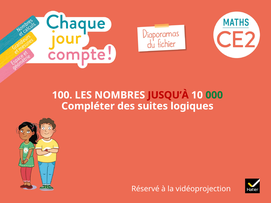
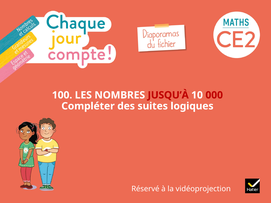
000 colour: green -> red (214, 95)
